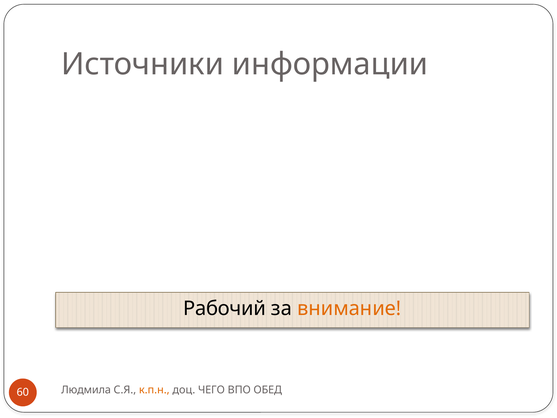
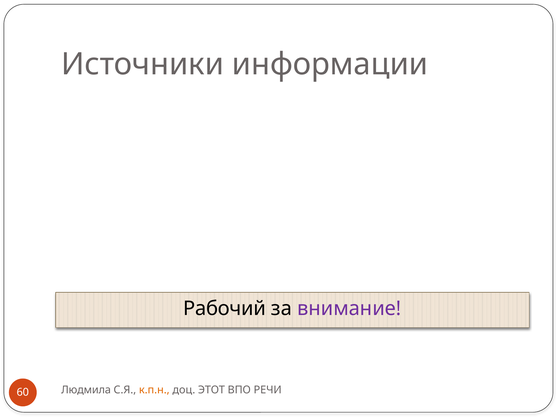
внимание colour: orange -> purple (349, 308)
ЧЕГО: ЧЕГО -> ЭТОТ (211, 390)
ОБЕД: ОБЕД -> РЕЧИ (268, 390)
